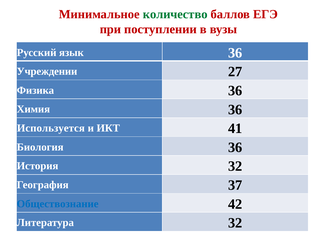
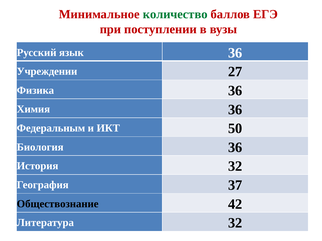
Используется: Используется -> Федеральным (51, 128)
41: 41 -> 50 (235, 129)
Обществознание colour: blue -> black (58, 204)
